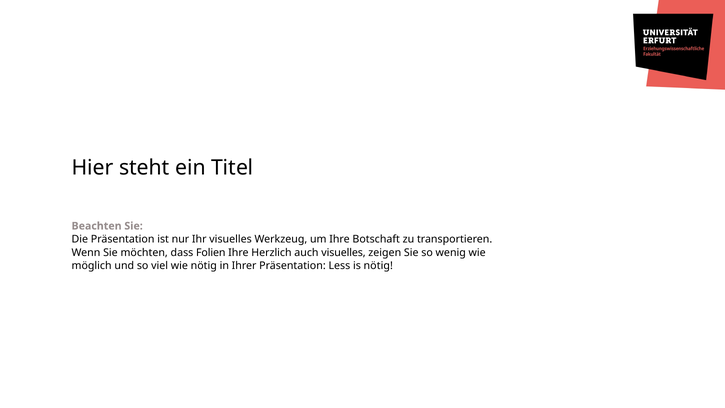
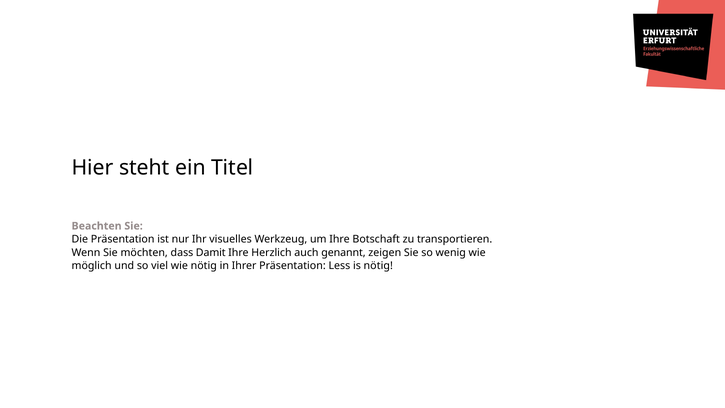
Folien: Folien -> Damit (211, 252)
auch visuelles: visuelles -> genannt (343, 252)
